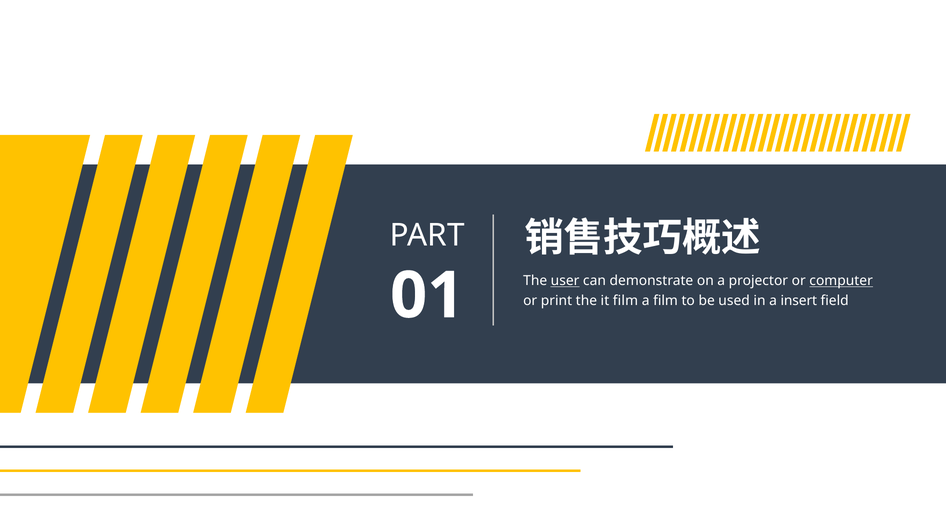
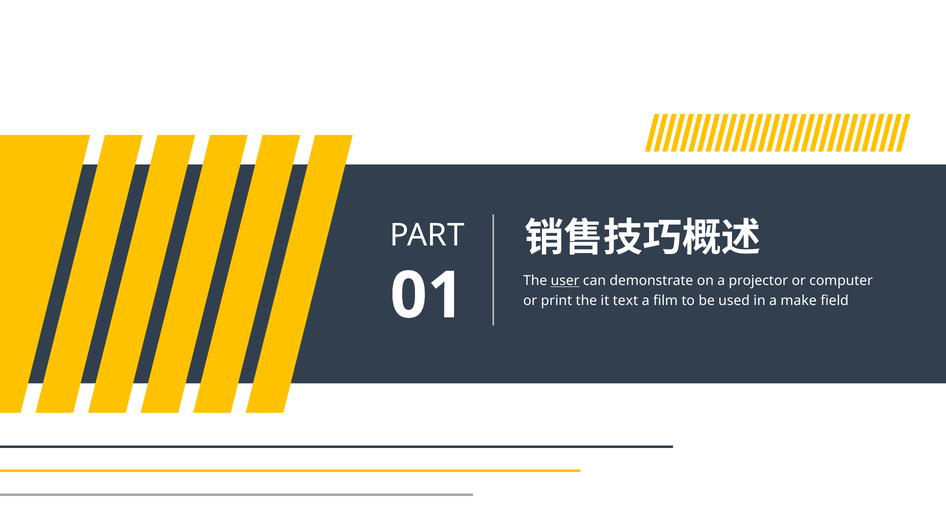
computer underline: present -> none (841, 281)
it film: film -> text (625, 301)
insert: insert -> make (799, 301)
